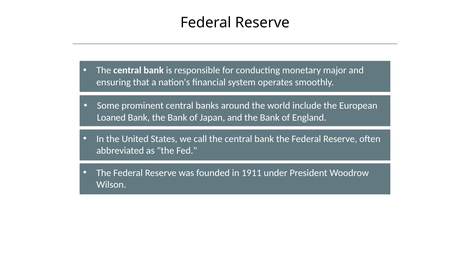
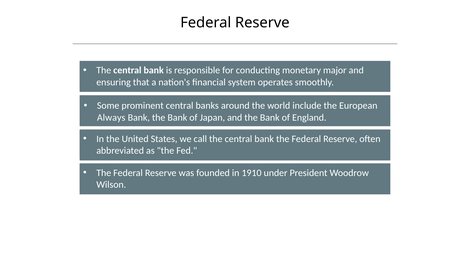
Loaned: Loaned -> Always (111, 118)
1911: 1911 -> 1910 (252, 173)
